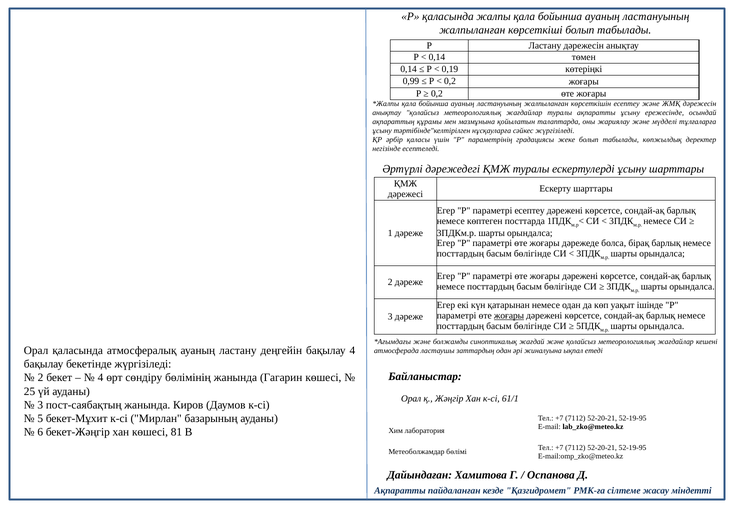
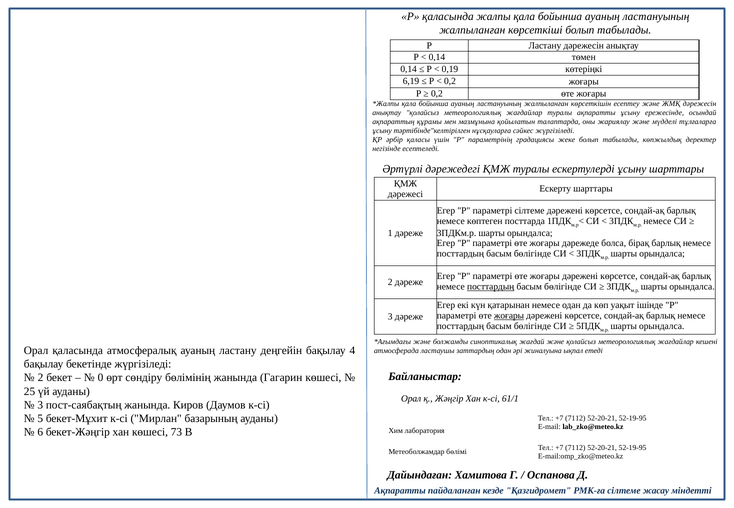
0,99: 0,99 -> 6,19 (411, 81)
параметрі есептеу: есептеу -> сілтеме (530, 211)
посттардың underline: none -> present (491, 287)
4: 4 -> 0 (100, 378)
81: 81 -> 73 (176, 432)
